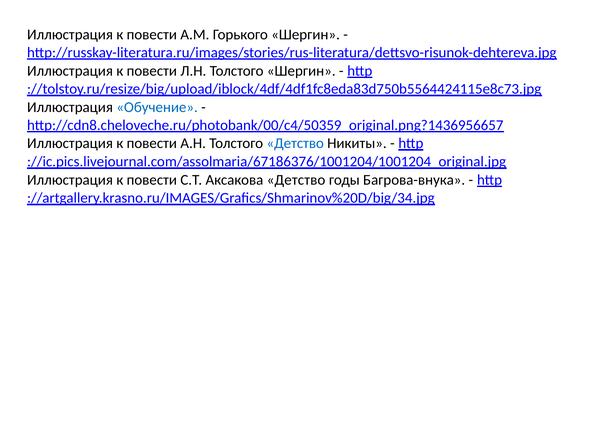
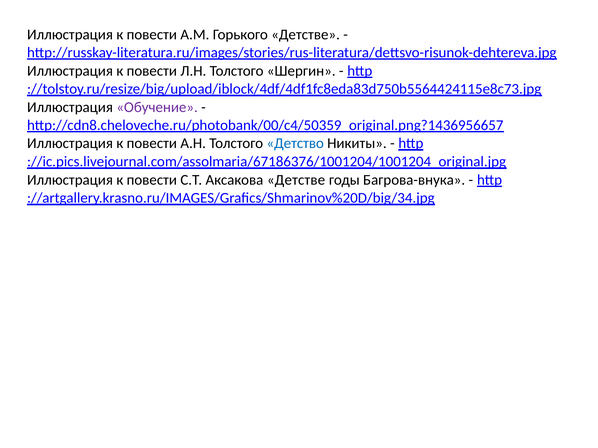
Горького Шергин: Шергин -> Детстве (306, 35)
Обучение colour: blue -> purple (157, 107)
Аксакова Детство: Детство -> Детстве (296, 180)
